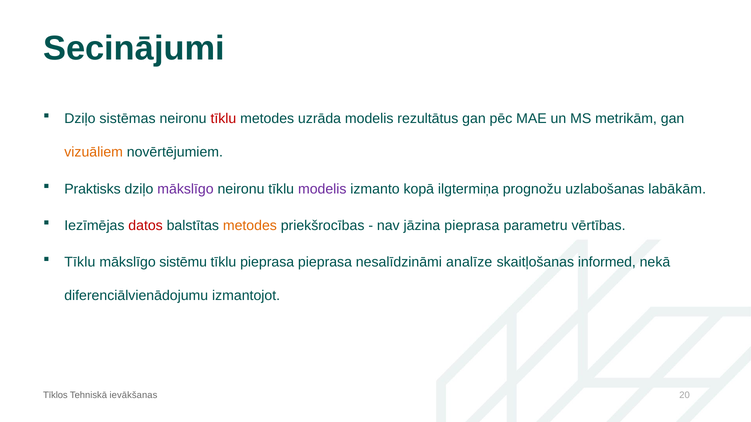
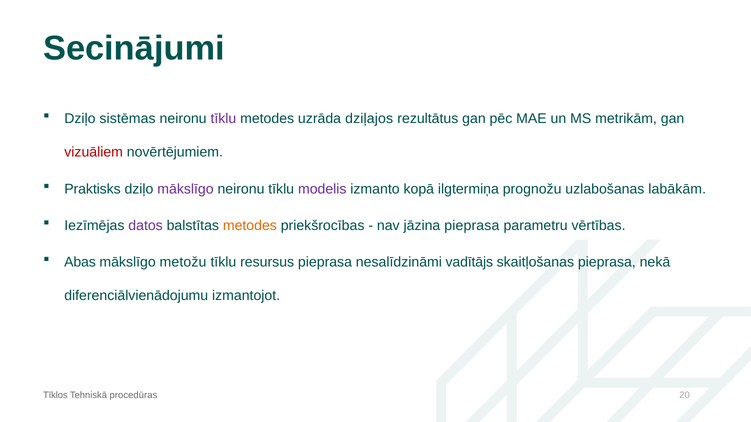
tīklu colour: red -> purple (223, 119)
uzrāda modelis: modelis -> dziļajos (369, 119)
vizuāliem colour: orange -> red (94, 153)
datos colour: red -> purple (146, 226)
Tīklu: Tīklu -> Abas (80, 262)
sistēmu: sistēmu -> metožu (183, 262)
tīklu pieprasa: pieprasa -> resursus (267, 262)
analīze: analīze -> vadītājs (469, 262)
skaitļošanas informed: informed -> pieprasa (607, 262)
ievākšanas: ievākšanas -> procedūras (133, 395)
